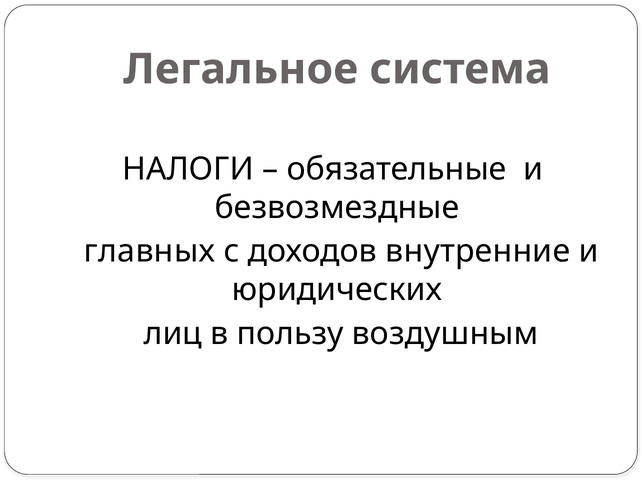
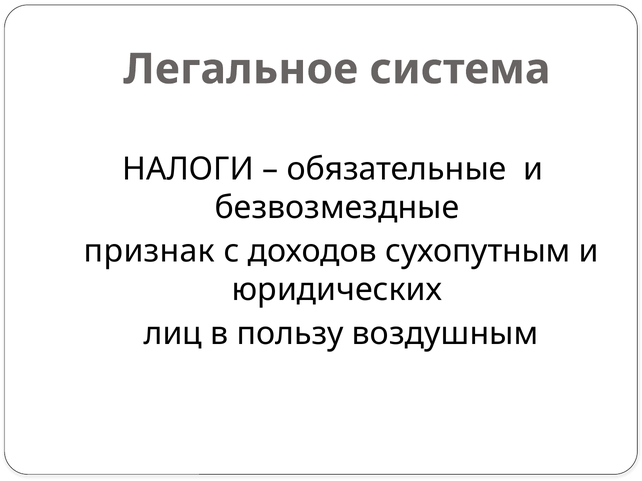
главных: главных -> признак (149, 252)
внутренние: внутренние -> сухопутным (478, 252)
